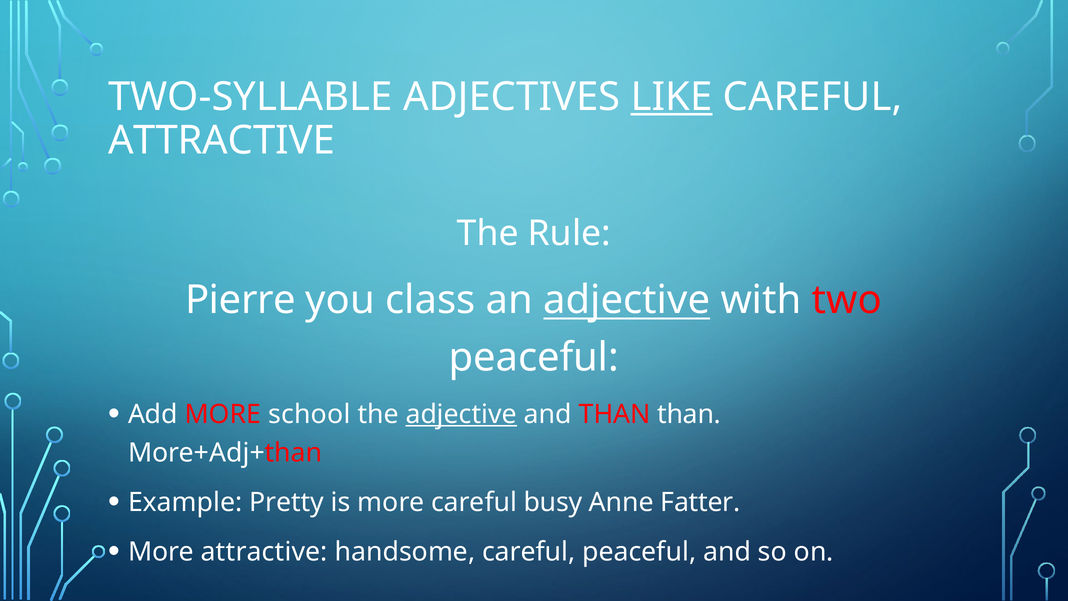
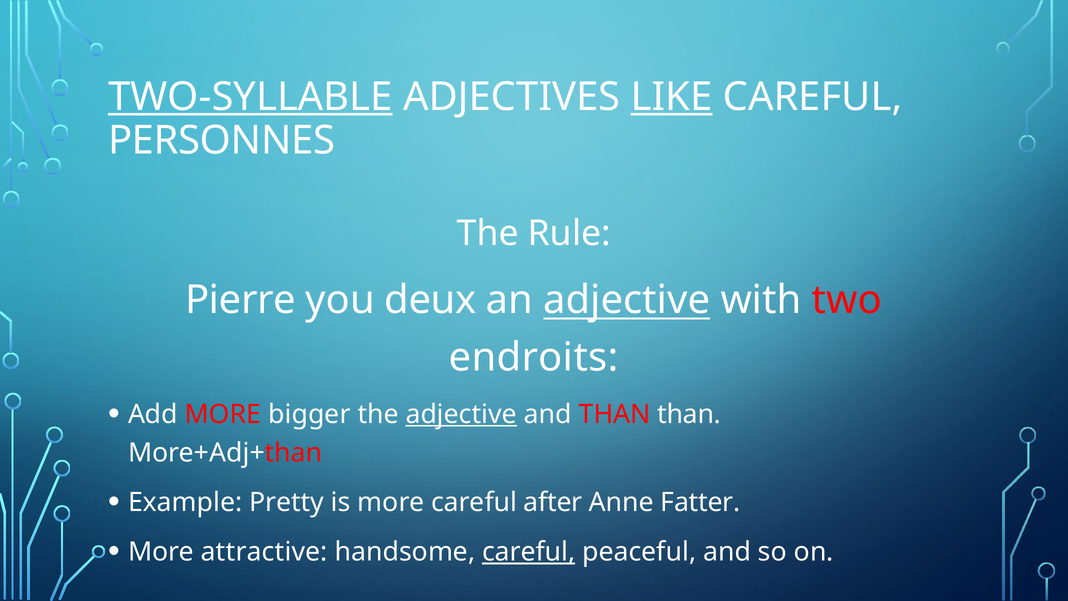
TWO-SYLLABLE underline: none -> present (250, 97)
ATTRACTIVE: ATTRACTIVE -> PERSONNES (222, 140)
class: class -> deux (430, 300)
peaceful: peaceful -> endroits (534, 358)
school: school -> bigger (309, 414)
busy: busy -> after (553, 502)
careful underline: none -> present (529, 552)
